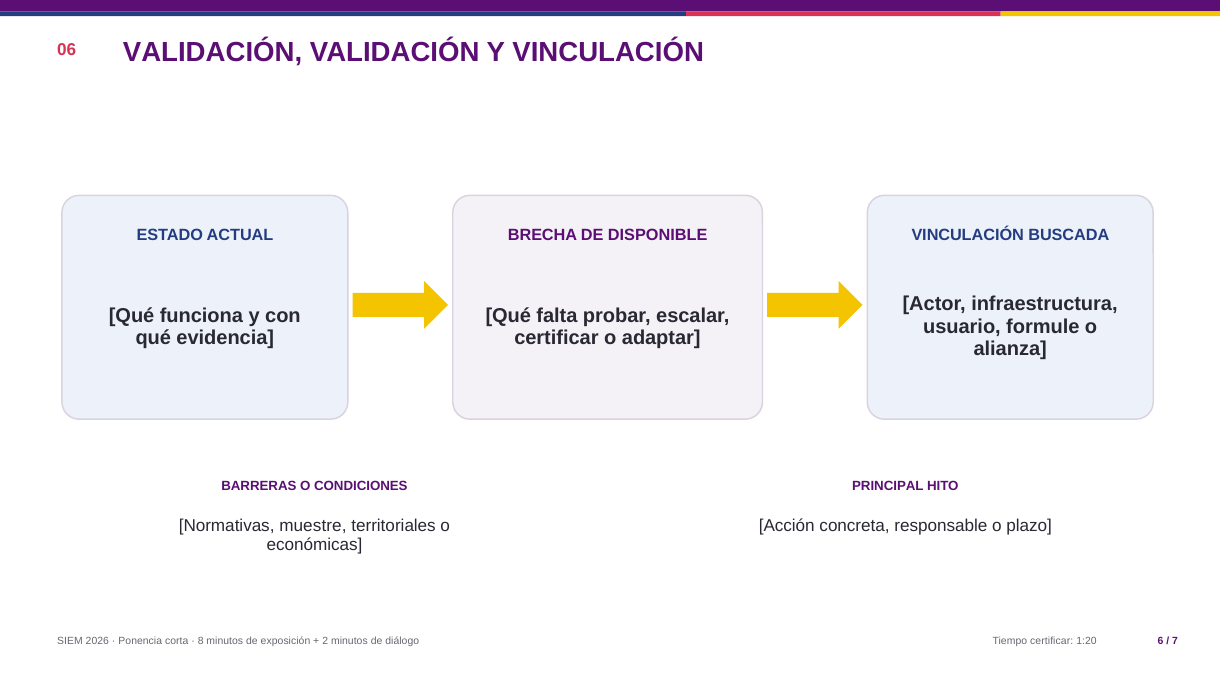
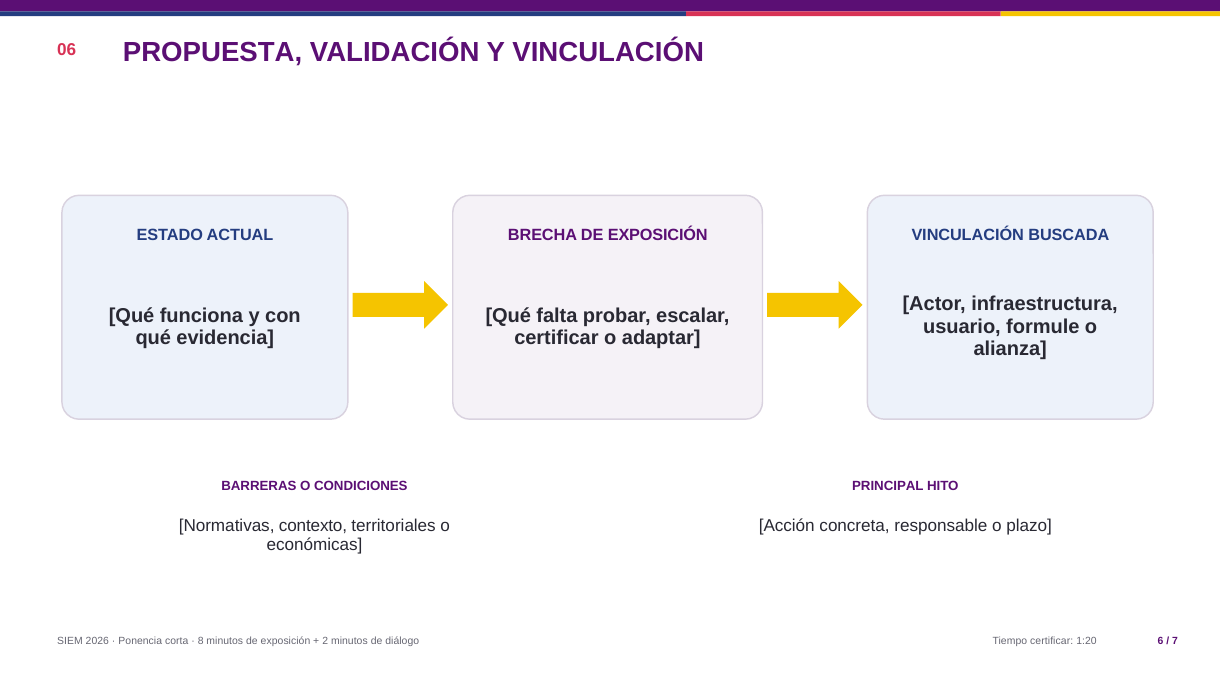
06 VALIDACIÓN: VALIDACIÓN -> PROPUESTA (213, 52)
BRECHA DE DISPONIBLE: DISPONIBLE -> EXPOSICIÓN (658, 235)
muestre: muestre -> contexto (313, 526)
